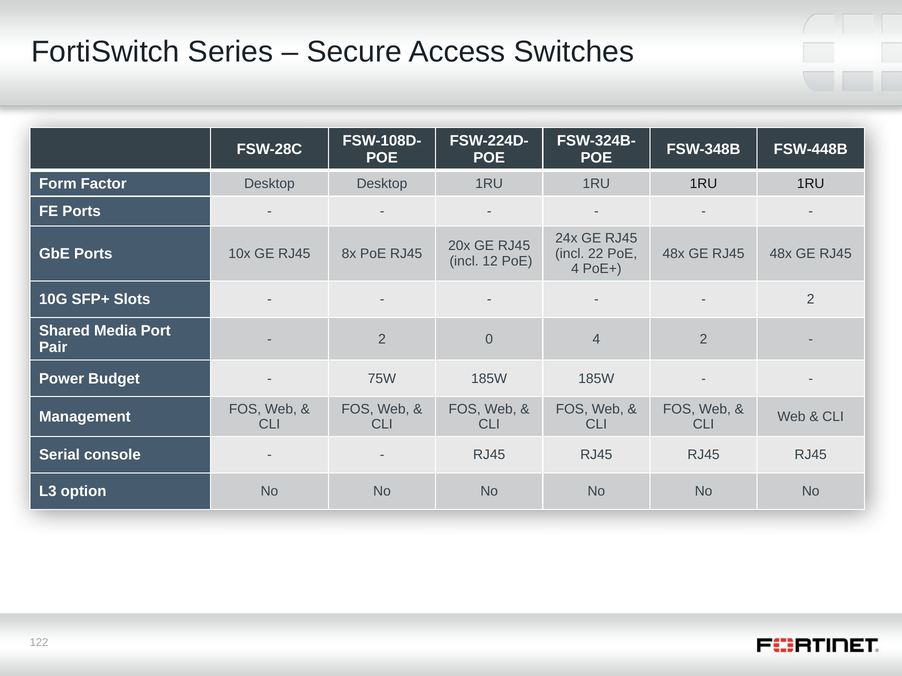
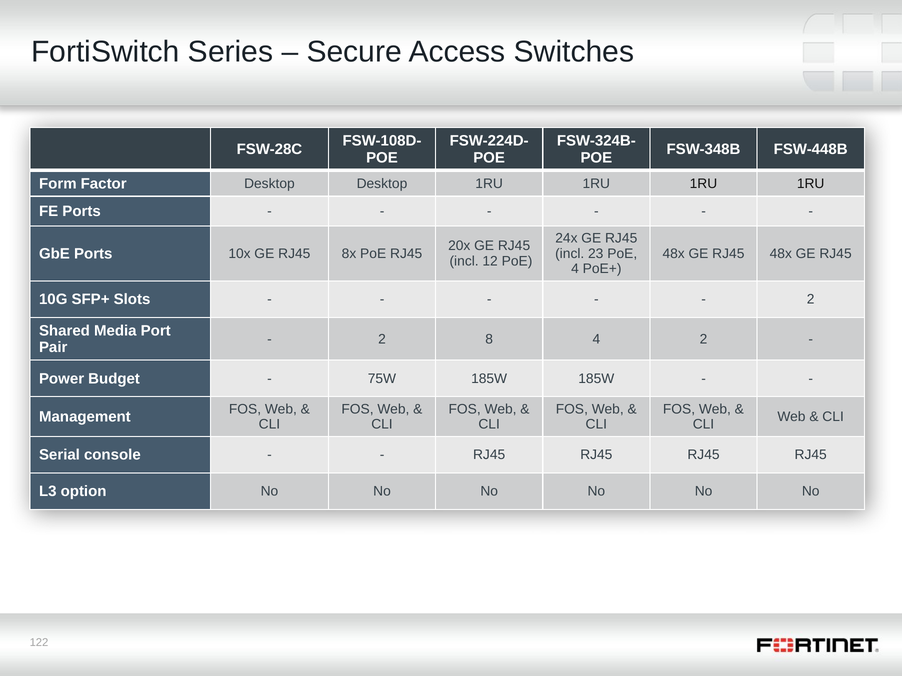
22: 22 -> 23 (596, 254)
0: 0 -> 8 (489, 339)
